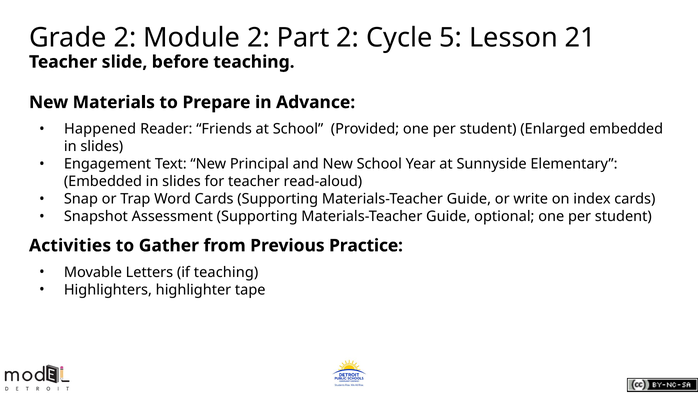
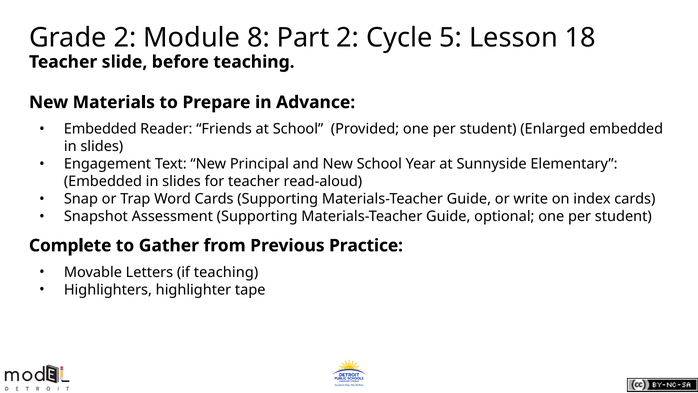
Module 2: 2 -> 8 (258, 38)
21: 21 -> 18 (580, 38)
Happened: Happened -> Embedded (100, 129)
Activities: Activities -> Complete (70, 245)
